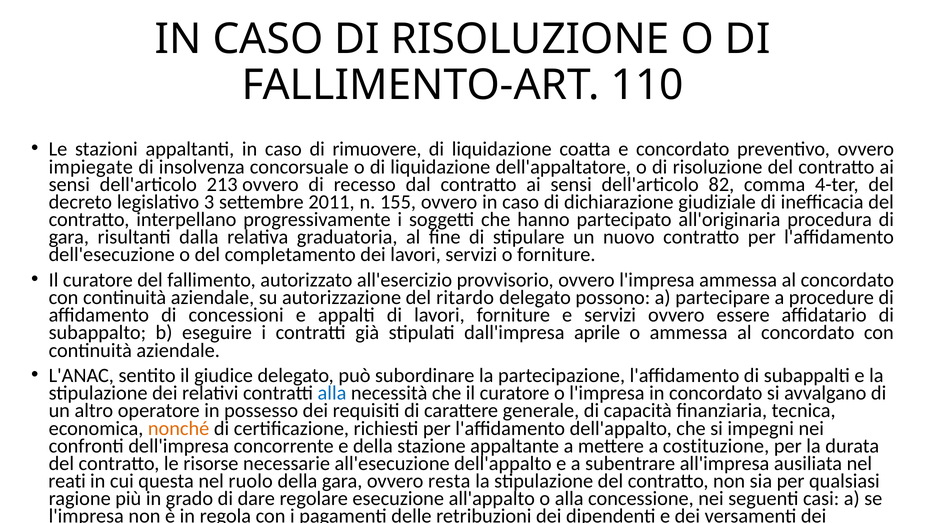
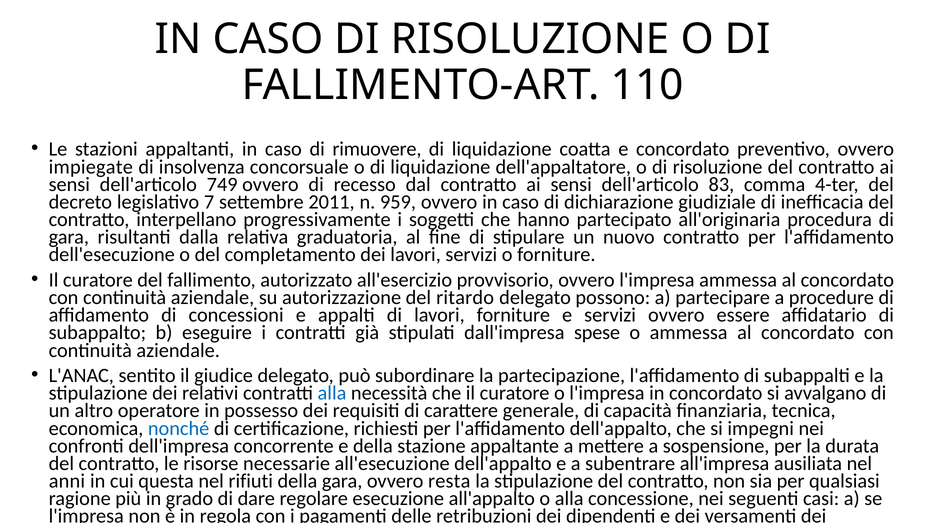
213: 213 -> 749 (222, 184)
82: 82 -> 83 (721, 184)
3: 3 -> 7 (209, 202)
155: 155 -> 959 (398, 202)
aprile: aprile -> spese (597, 332)
nonché colour: orange -> blue (179, 428)
costituzione: costituzione -> sospensione (716, 446)
reati: reati -> anni (67, 481)
ruolo: ruolo -> rifiuti (251, 481)
